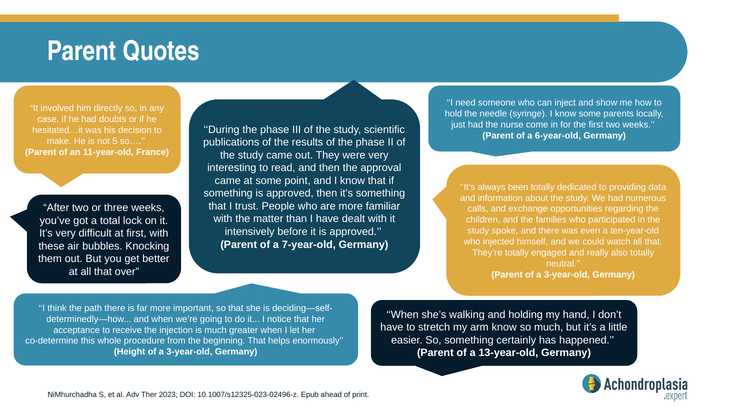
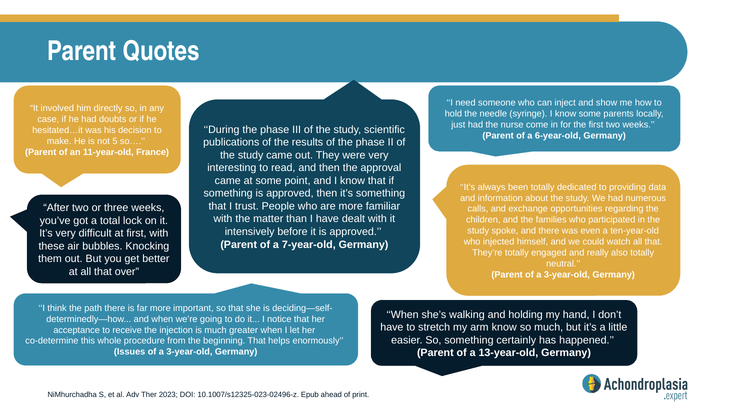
Height: Height -> Issues (130, 352)
